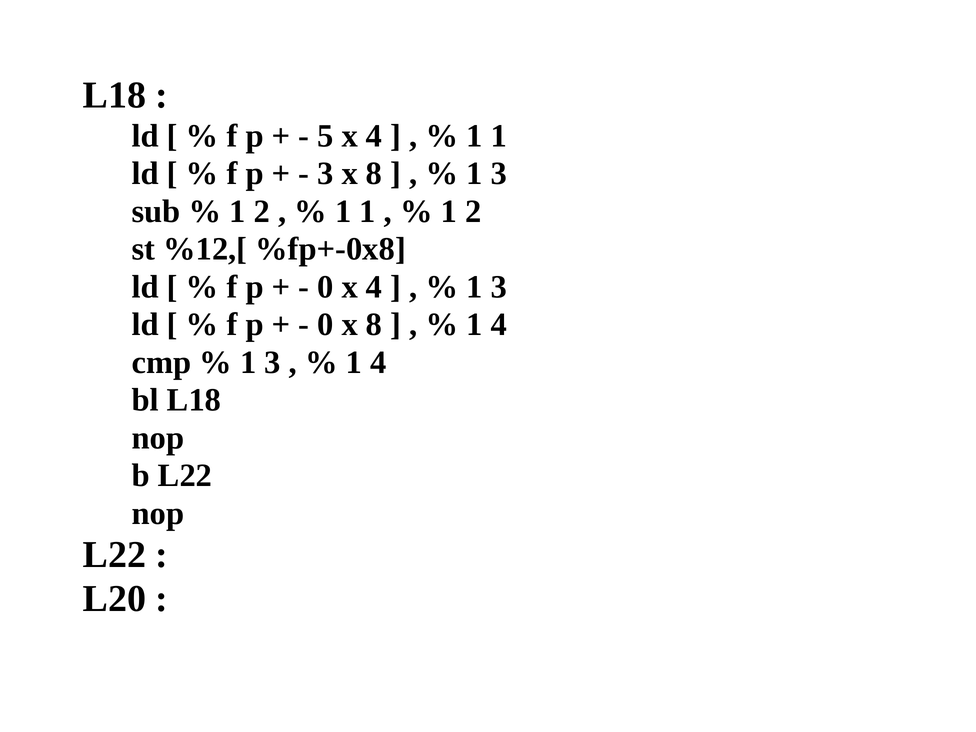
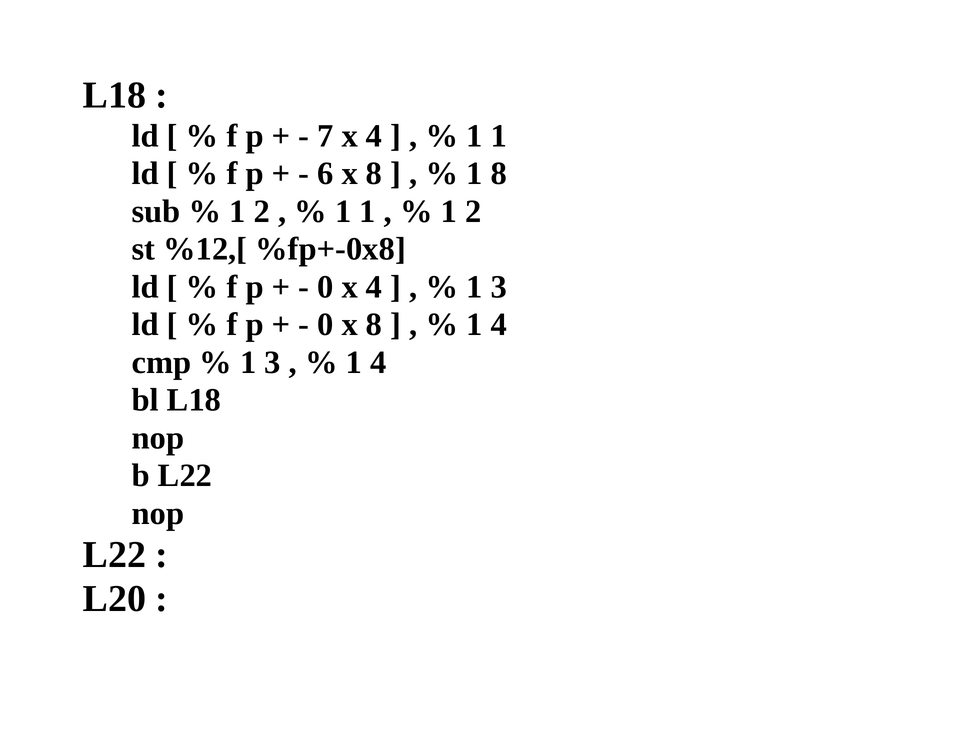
5: 5 -> 7 (325, 136)
3: 3 -> 6 (325, 174)
3: 3 -> 8 (499, 174)
